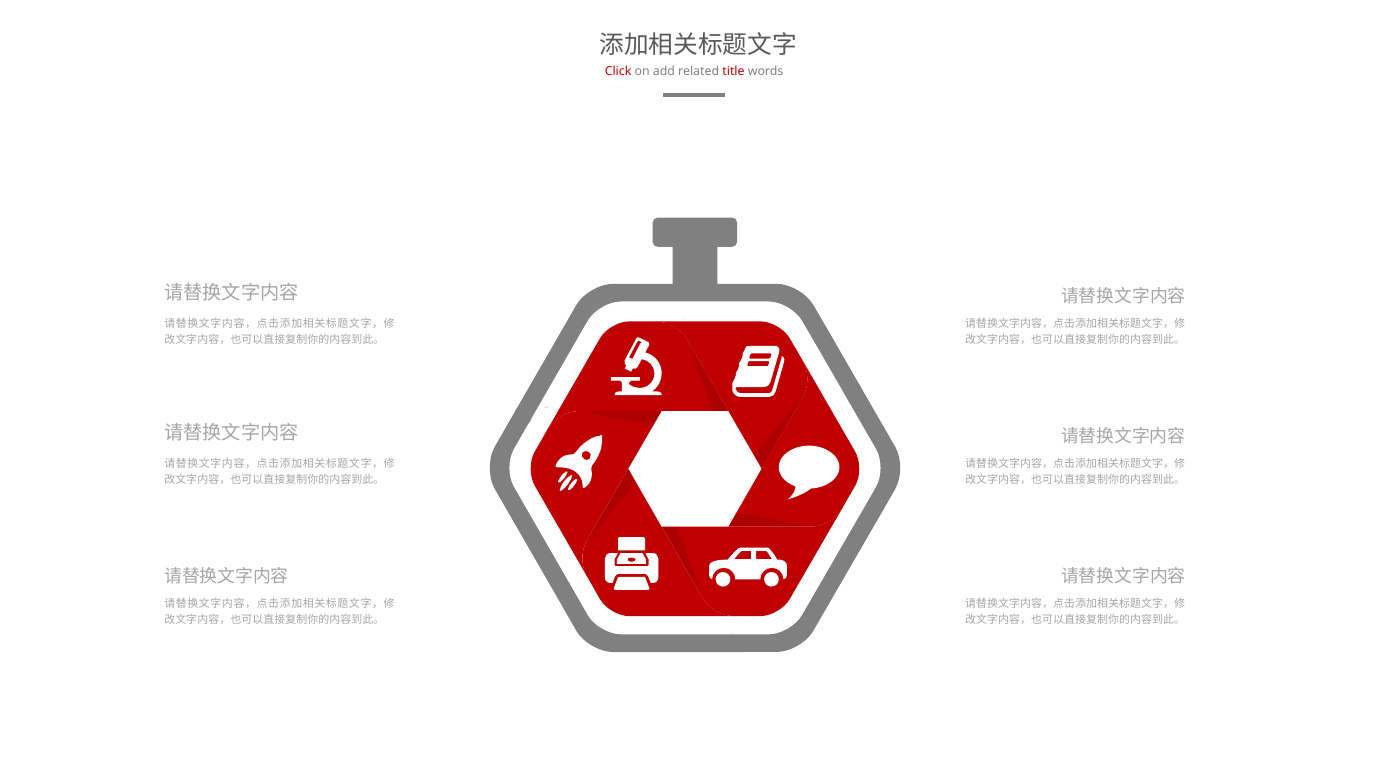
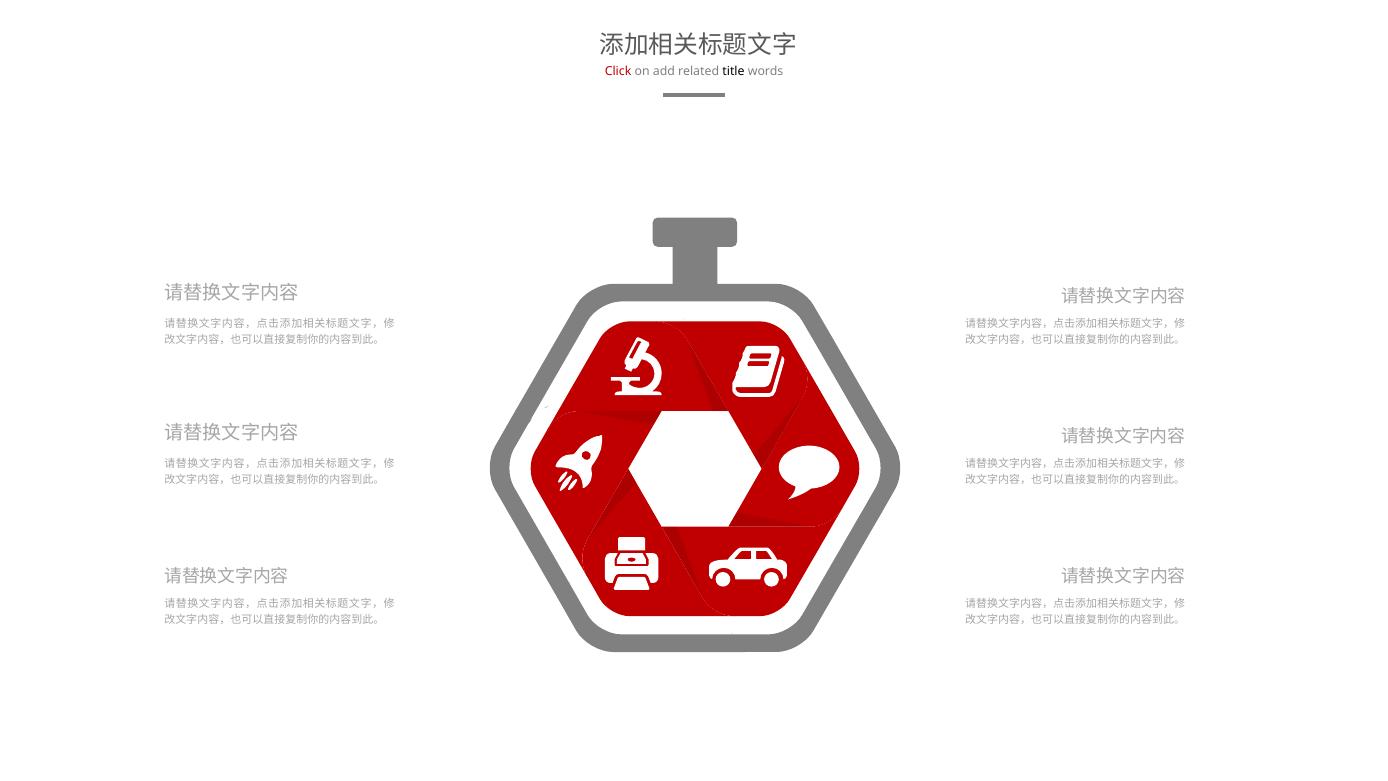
title colour: red -> black (733, 71)
